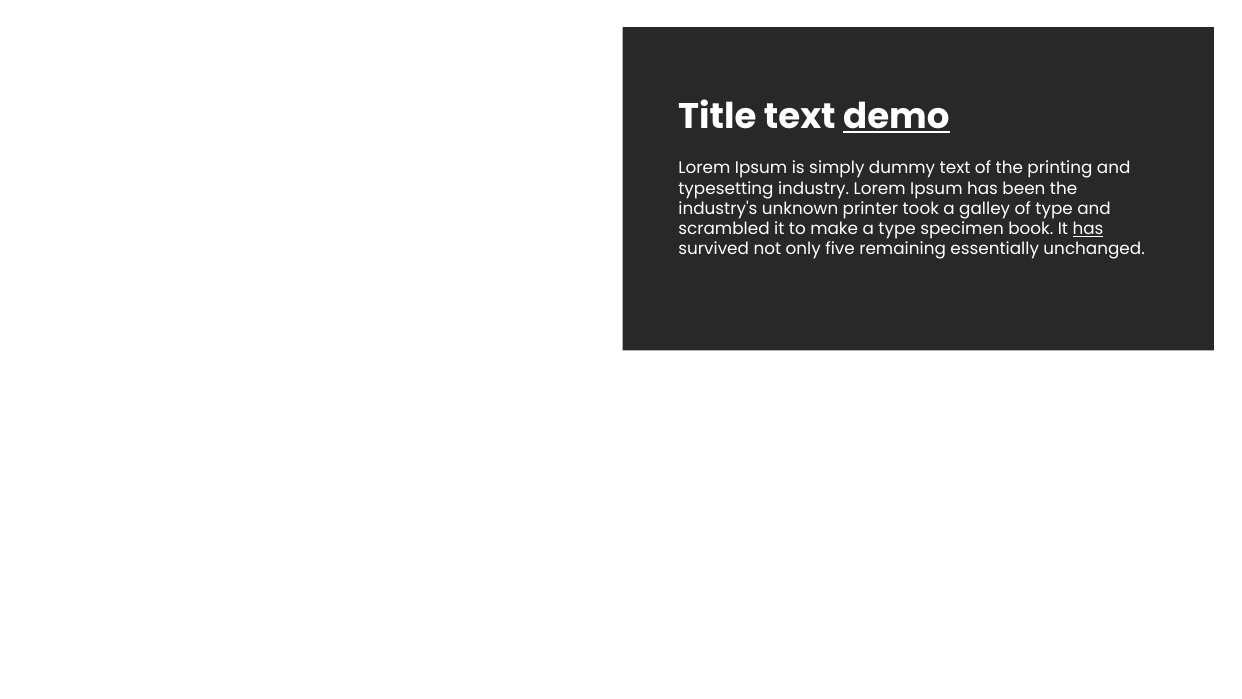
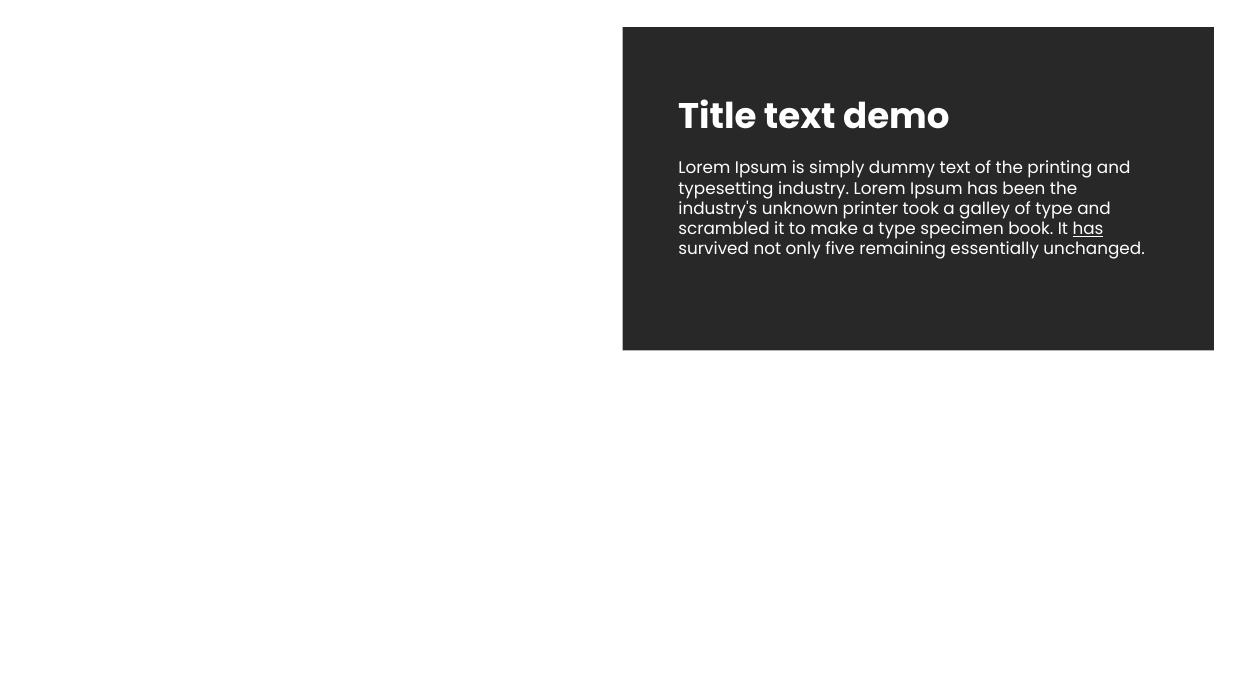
demo underline: present -> none (896, 117)
